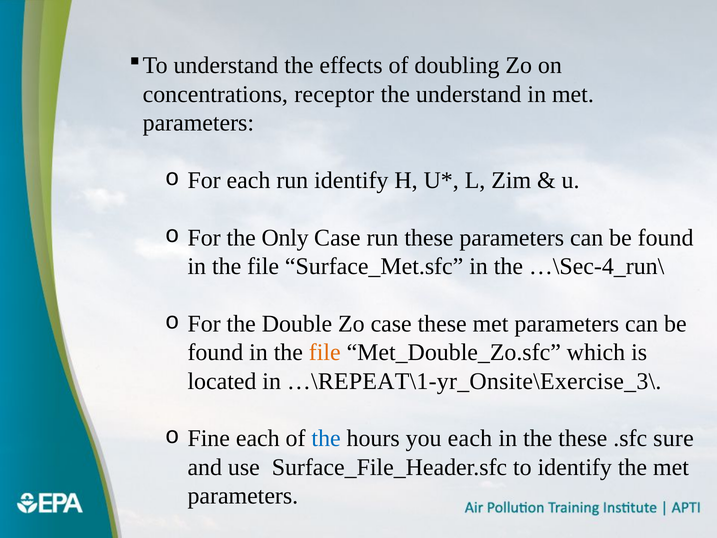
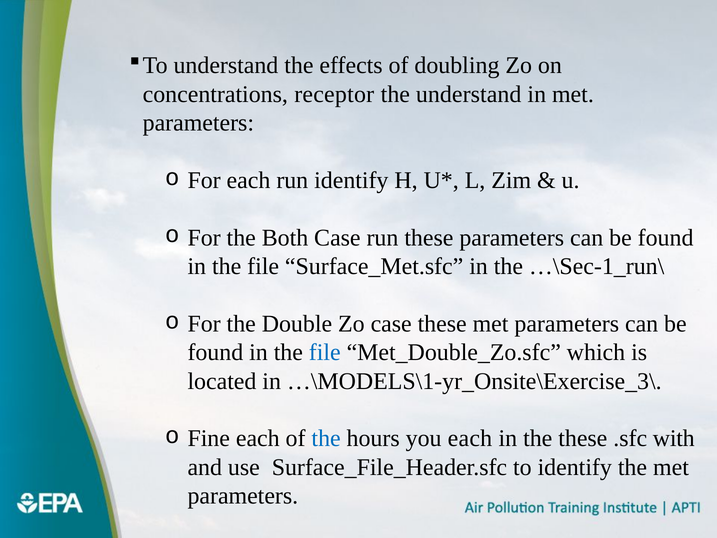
Only: Only -> Both (285, 238)
…\Sec-4_run\: …\Sec-4_run\ -> …\Sec-1_run\ (597, 266)
file colour: orange -> blue (325, 352)
…\REPEAT\1-yr_Onsite\Exercise_3\: …\REPEAT\1-yr_Onsite\Exercise_3\ -> …\MODELS\1-yr_Onsite\Exercise_3\ (474, 381)
sure: sure -> with (674, 438)
